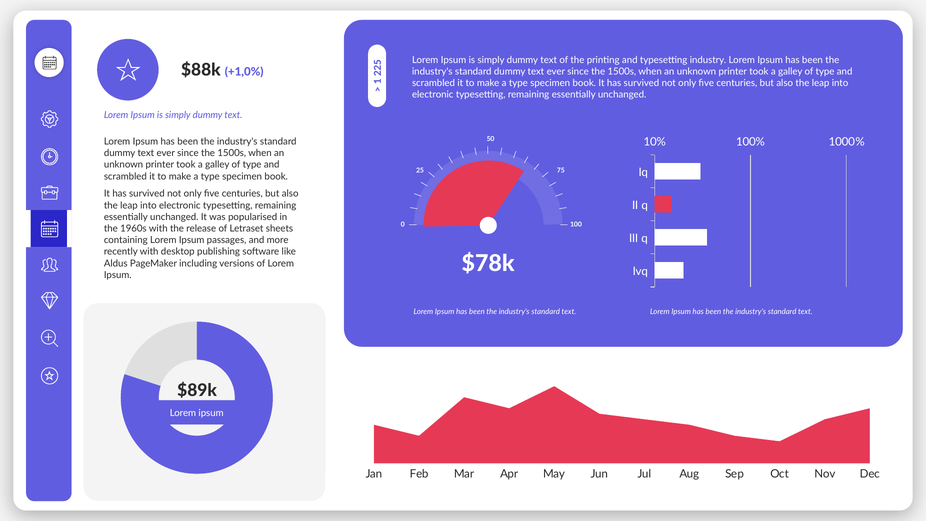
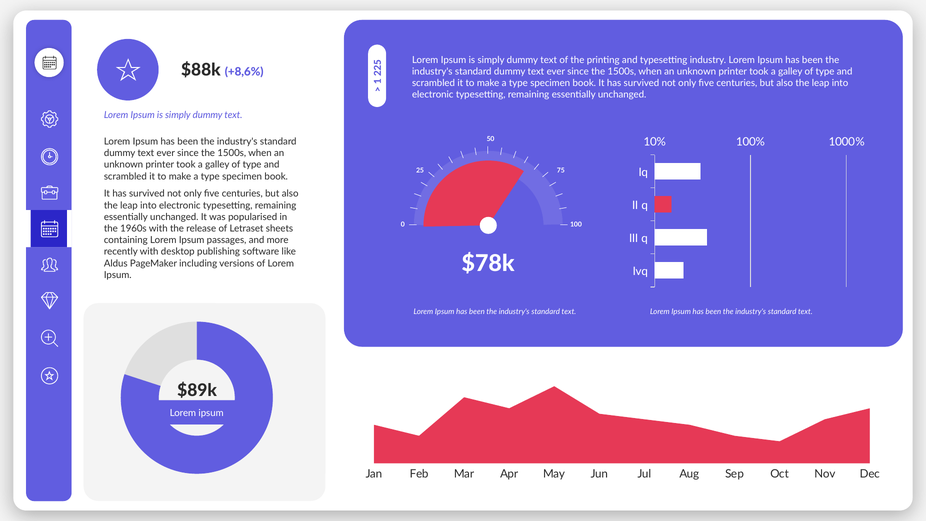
+1,0%: +1,0% -> +8,6% (244, 72)
